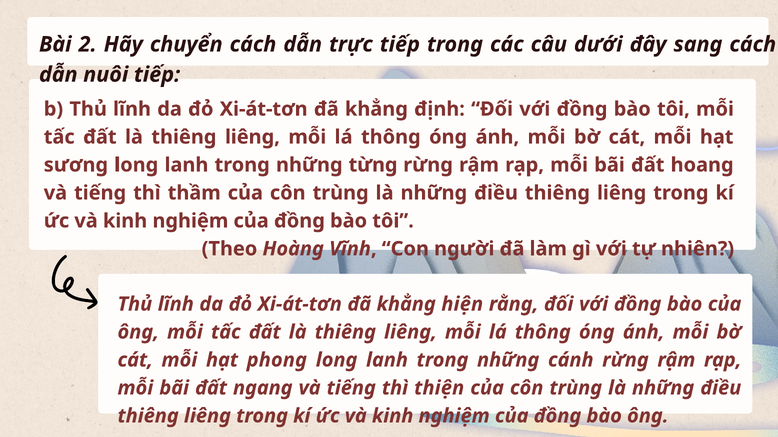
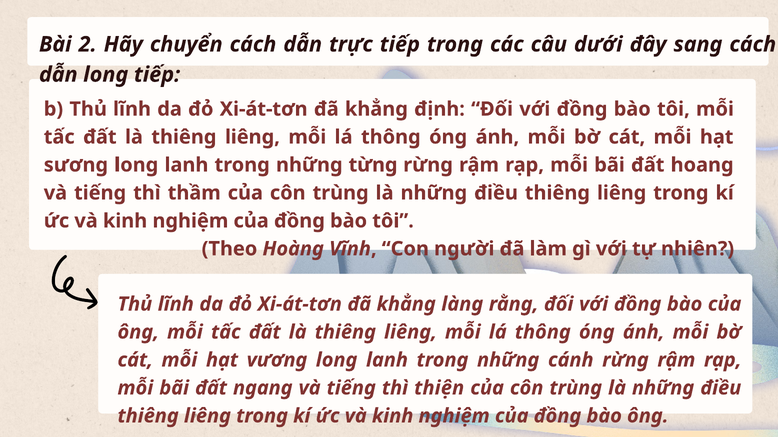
dẫn nuôi: nuôi -> long (106, 75)
hiện: hiện -> làng (462, 304)
phong: phong -> vương (277, 360)
